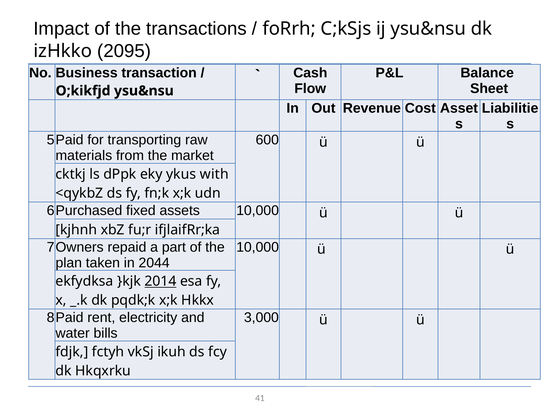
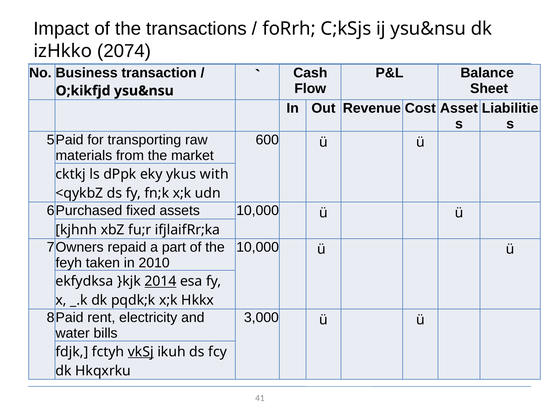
2095: 2095 -> 2074 (124, 51)
plan: plan -> feyh (69, 263)
2044: 2044 -> 2010 (154, 263)
vkSj underline: none -> present (141, 352)
